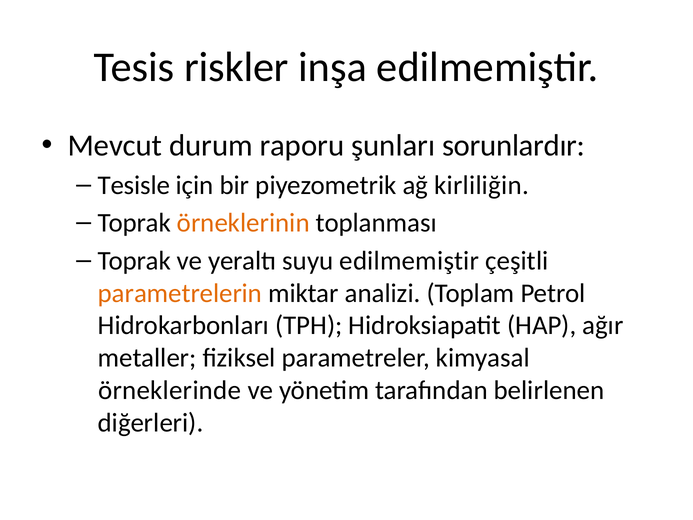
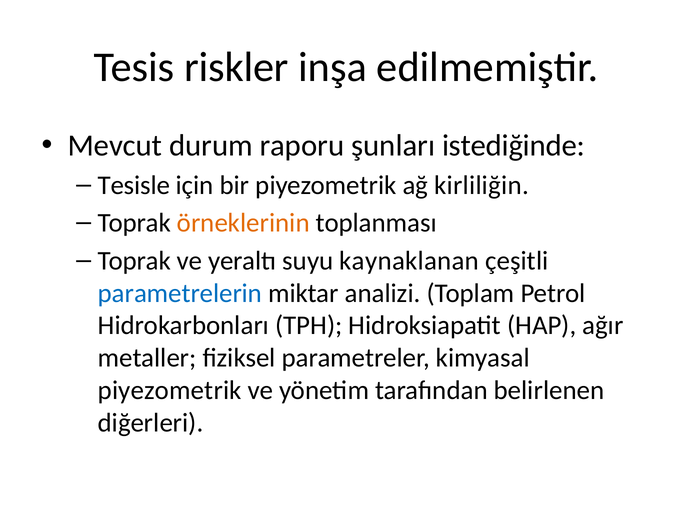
sorunlardır: sorunlardır -> istediğinde (514, 145)
suyu edilmemiştir: edilmemiştir -> kaynaklanan (409, 261)
parametrelerin colour: orange -> blue (180, 293)
örneklerinde: örneklerinde -> piyezometrik (170, 390)
